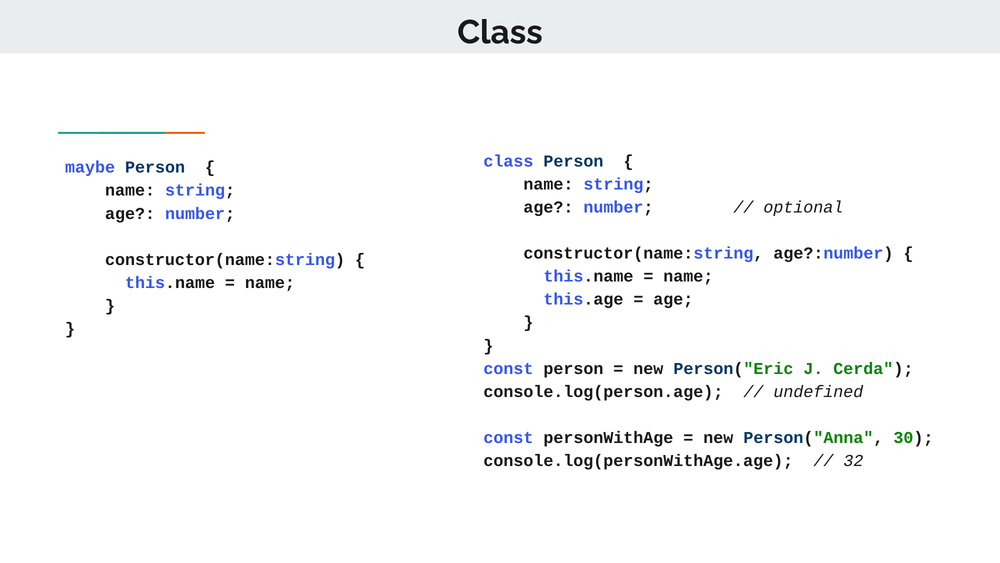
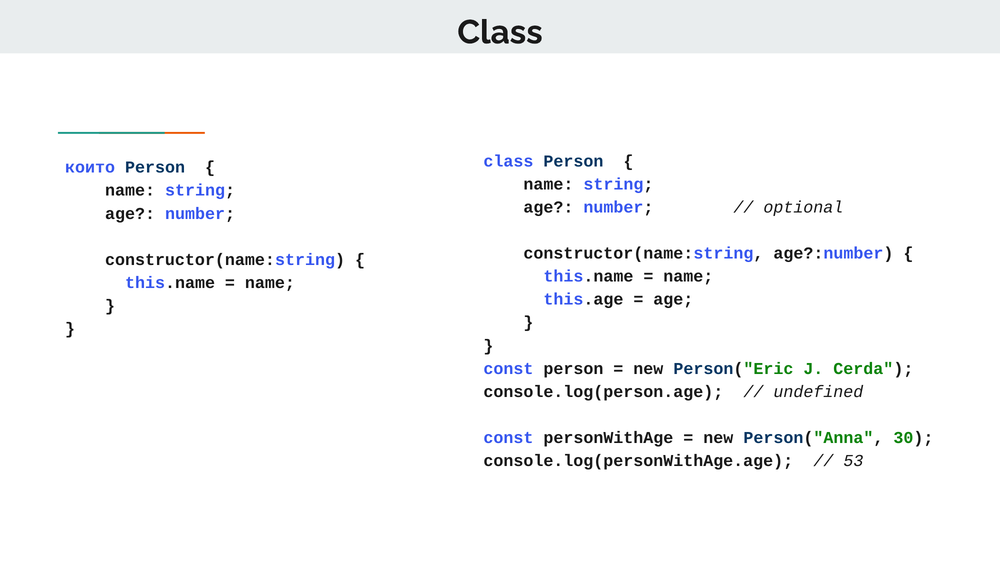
maybe: maybe -> които (90, 167)
32: 32 -> 53 (853, 460)
